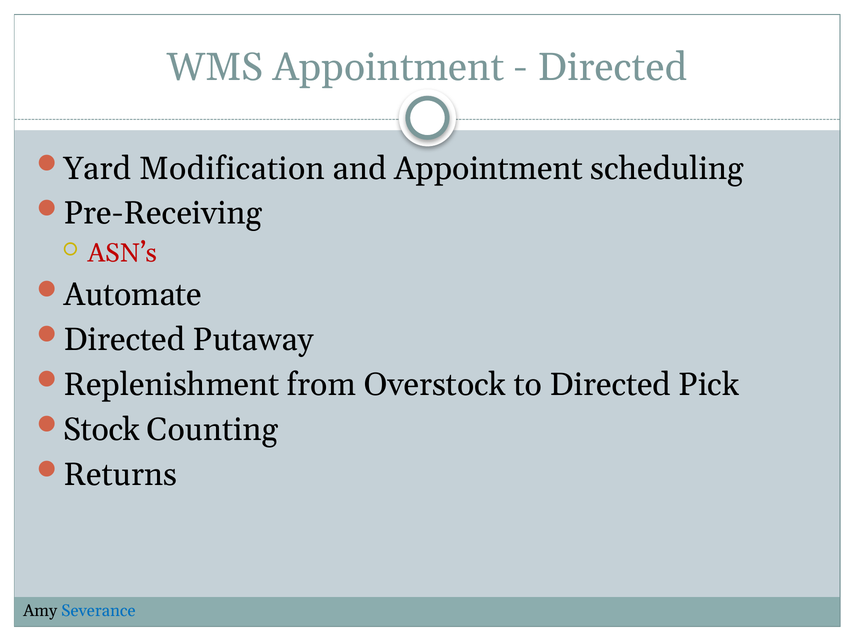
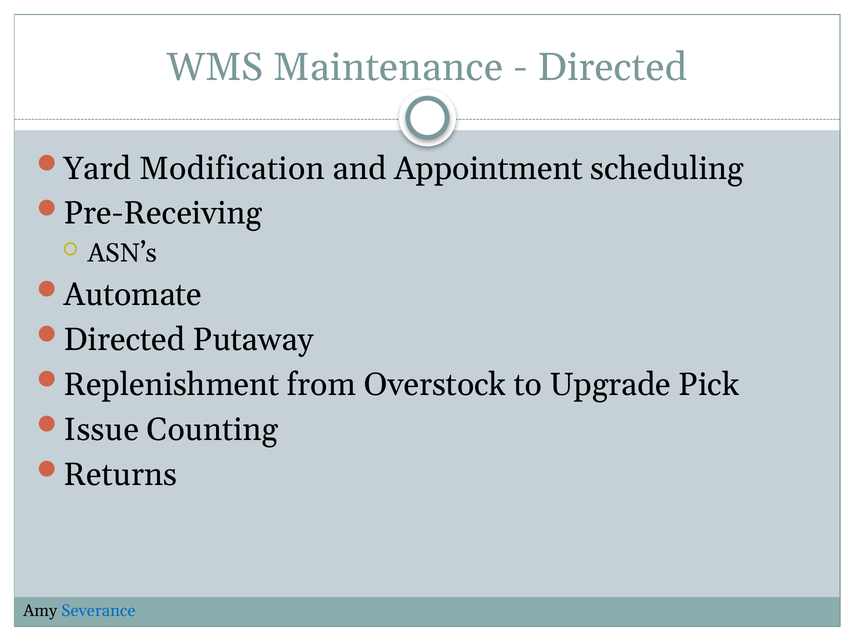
WMS Appointment: Appointment -> Maintenance (388, 67)
ASN’s colour: red -> black (123, 253)
to Directed: Directed -> Upgrade (610, 385)
Stock: Stock -> Issue (101, 430)
